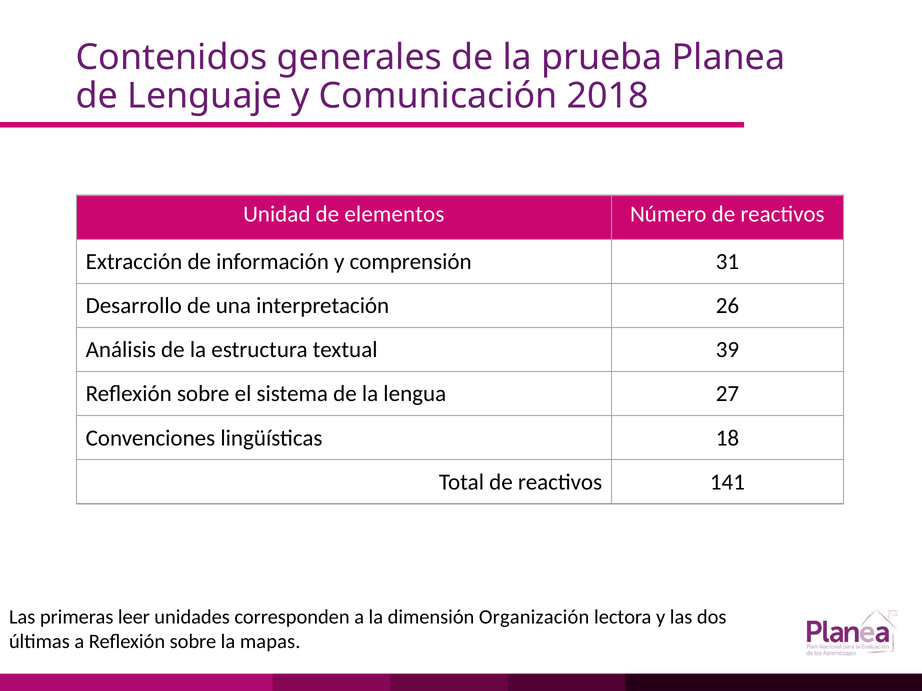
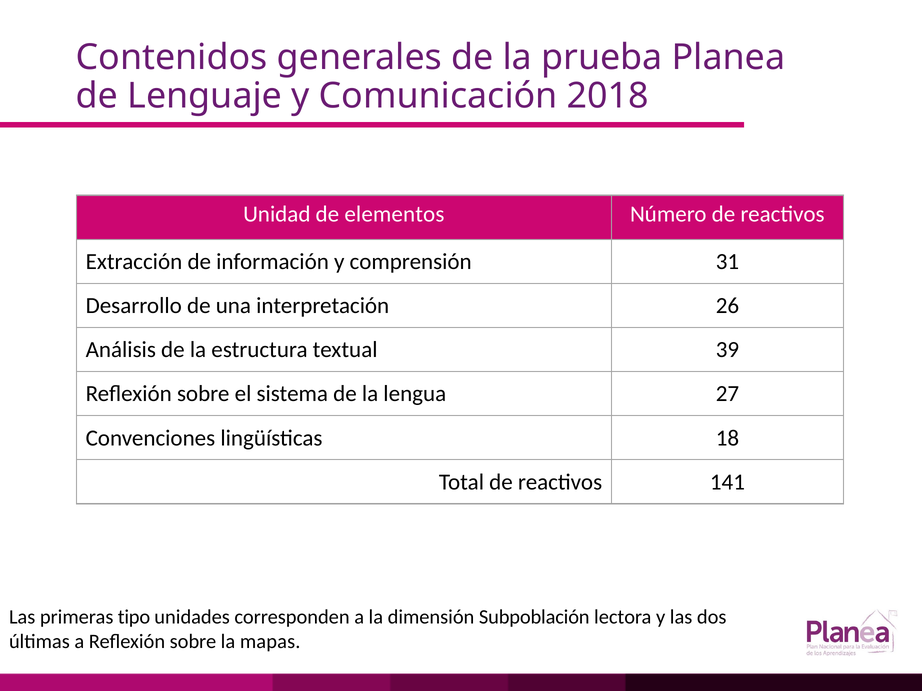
leer: leer -> tipo (134, 617)
Organización: Organización -> Subpoblación (534, 617)
